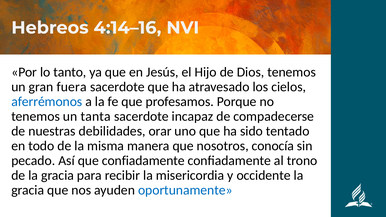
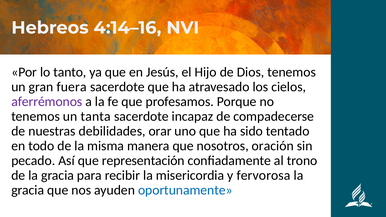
aferrémonos colour: blue -> purple (47, 102)
conocía: conocía -> oración (273, 146)
que confiadamente: confiadamente -> representación (143, 161)
occidente: occidente -> fervorosa (264, 175)
